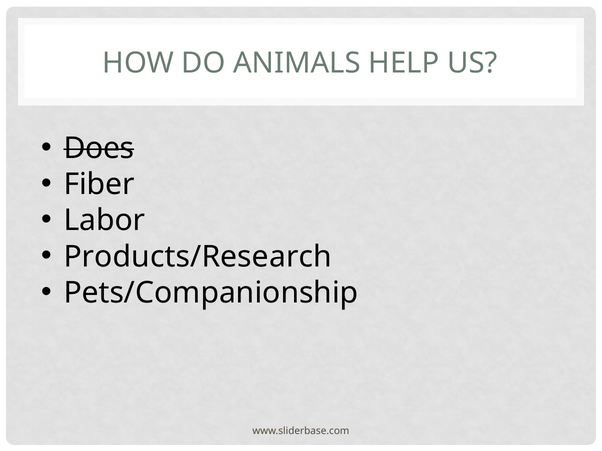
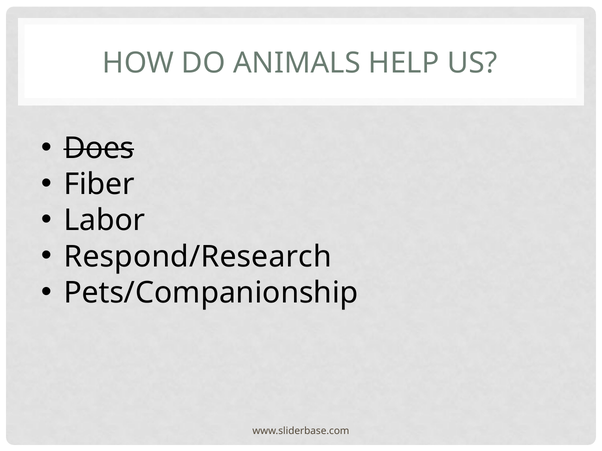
Products/Research: Products/Research -> Respond/Research (198, 257)
